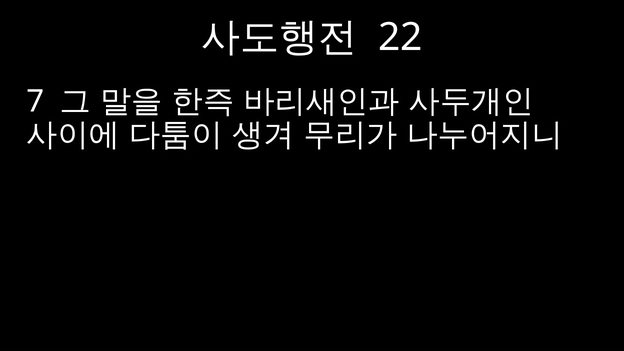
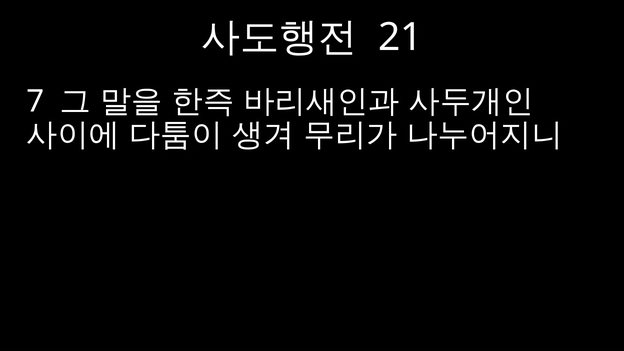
22: 22 -> 21 (400, 38)
